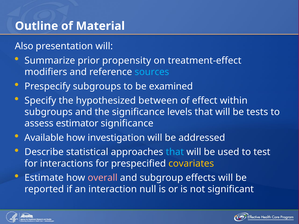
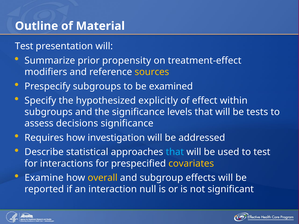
Also: Also -> Test (24, 46)
sources colour: light blue -> yellow (152, 72)
between: between -> explicitly (158, 101)
estimator: estimator -> decisions (77, 124)
Available: Available -> Requires (44, 138)
Estimate: Estimate -> Examine (44, 178)
overall colour: pink -> yellow (103, 178)
